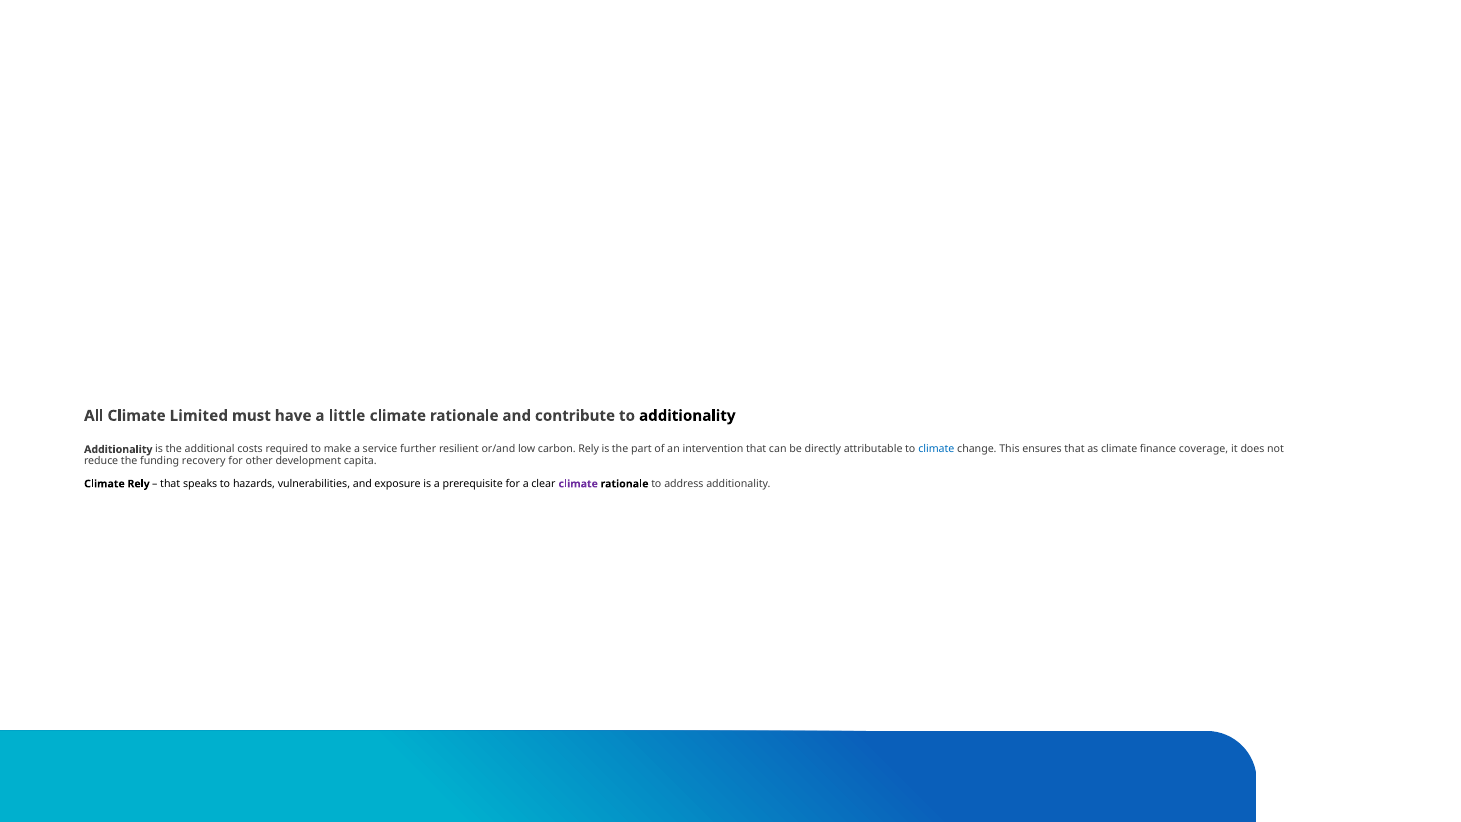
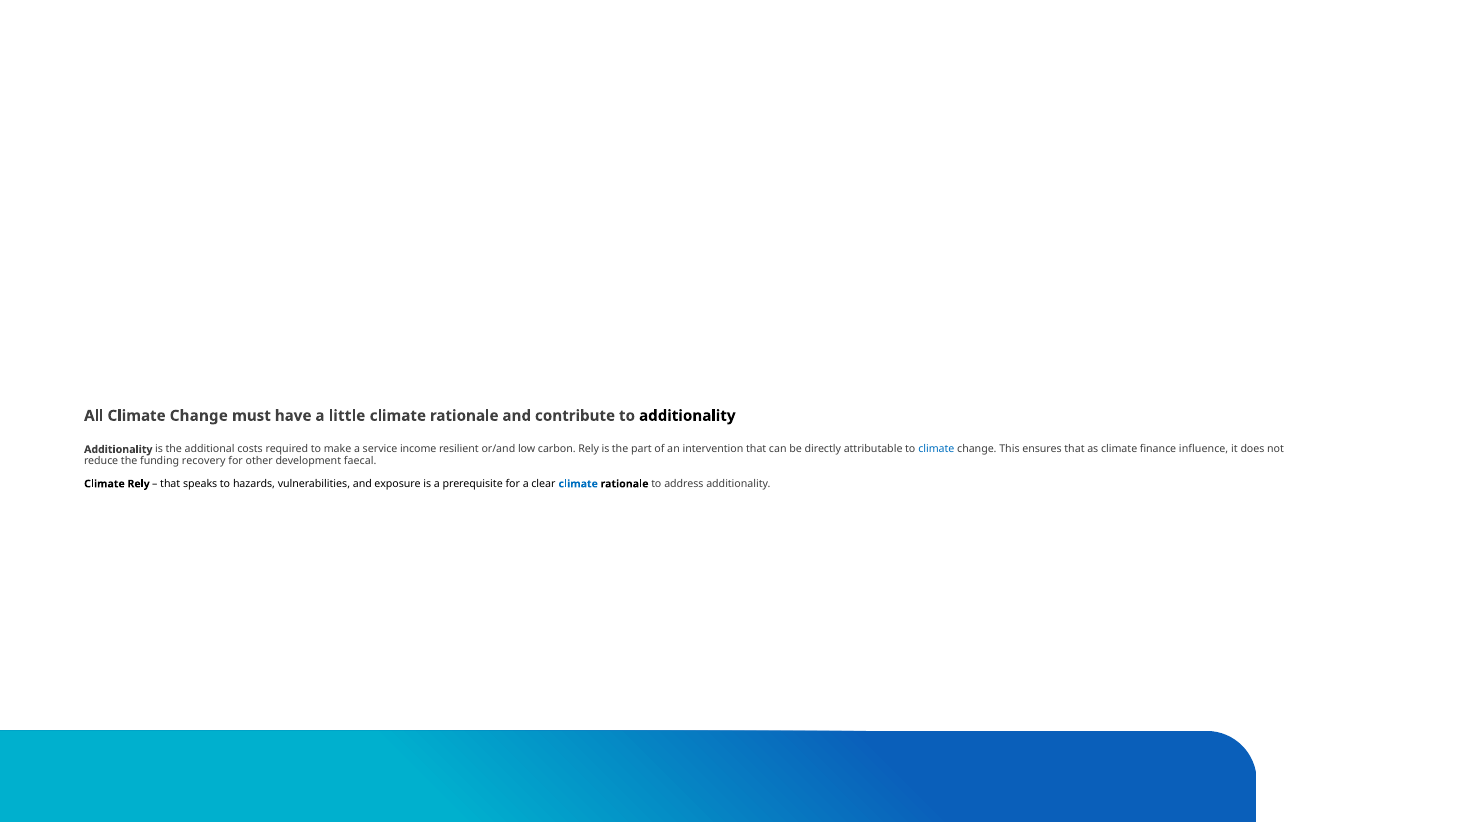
All Climate Limited: Limited -> Change (199, 416)
further: further -> income (418, 449)
coverage: coverage -> influence (1204, 449)
capita: capita -> faecal (360, 461)
climate colour: purple -> blue (578, 484)
